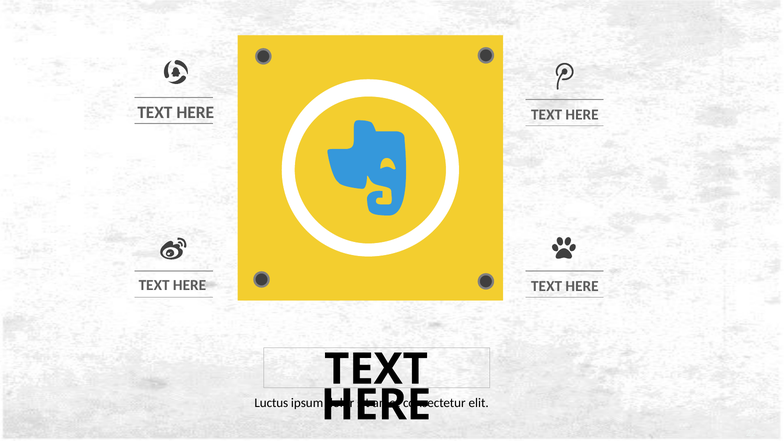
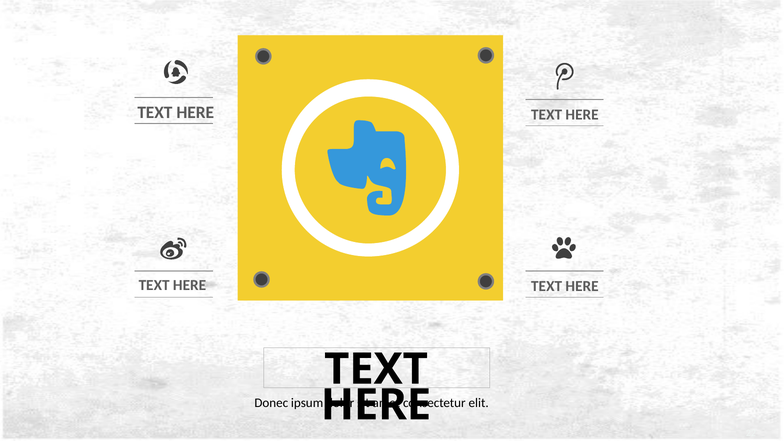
Luctus: Luctus -> Donec (271, 403)
